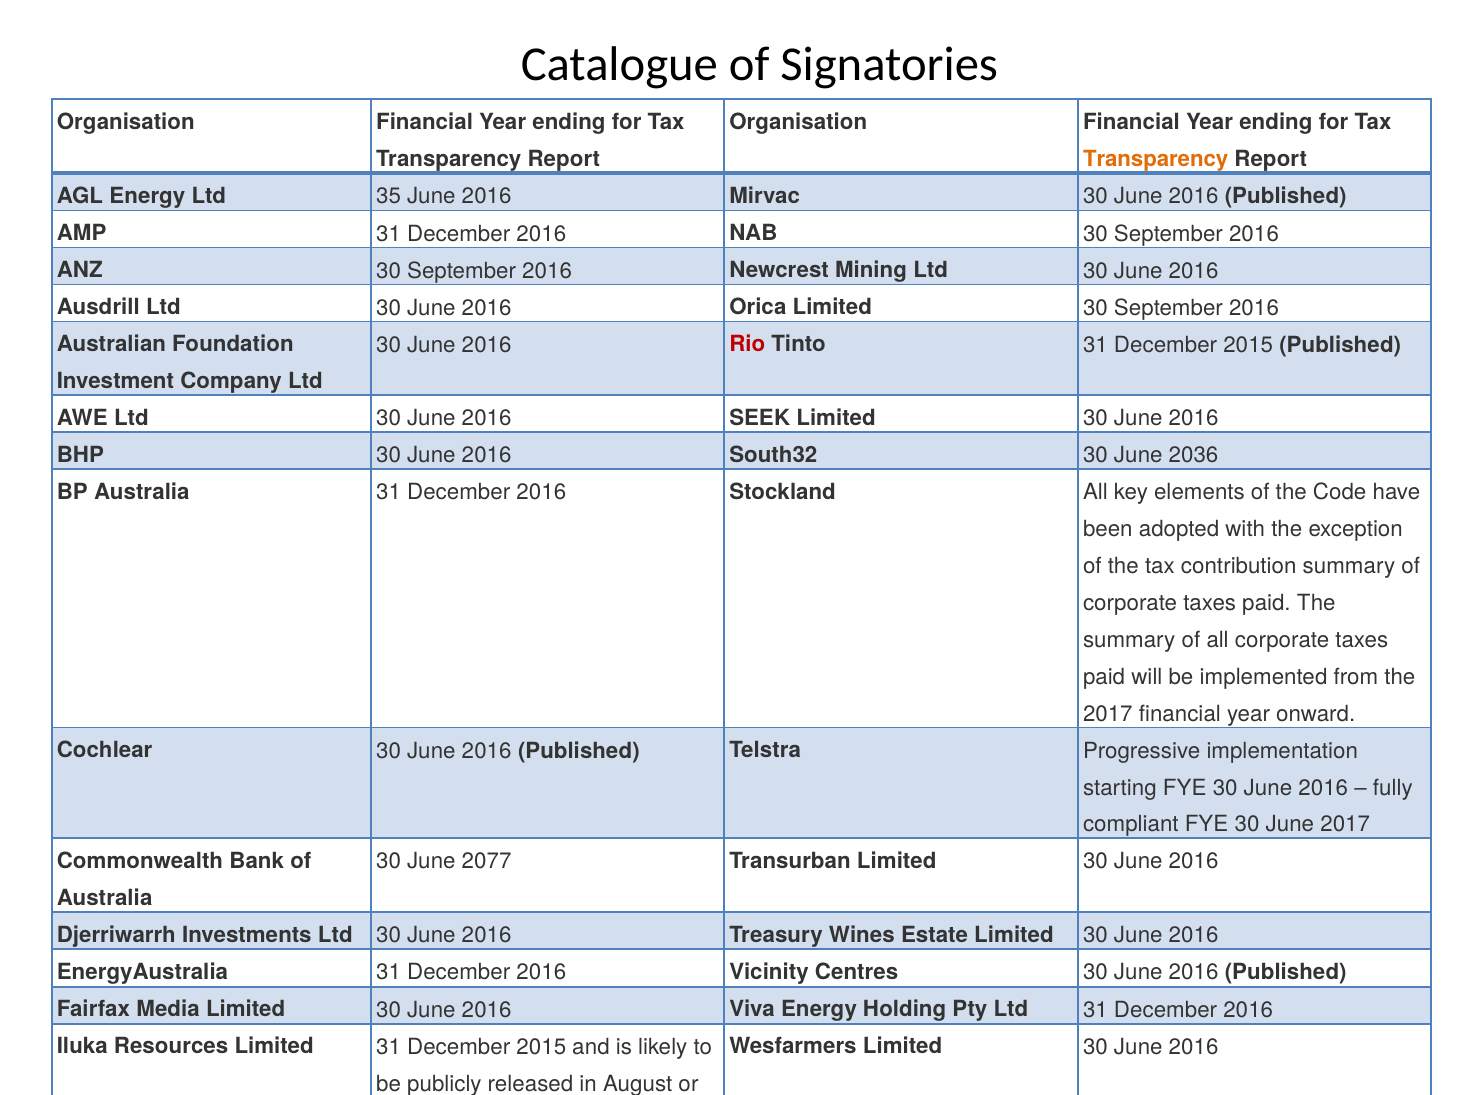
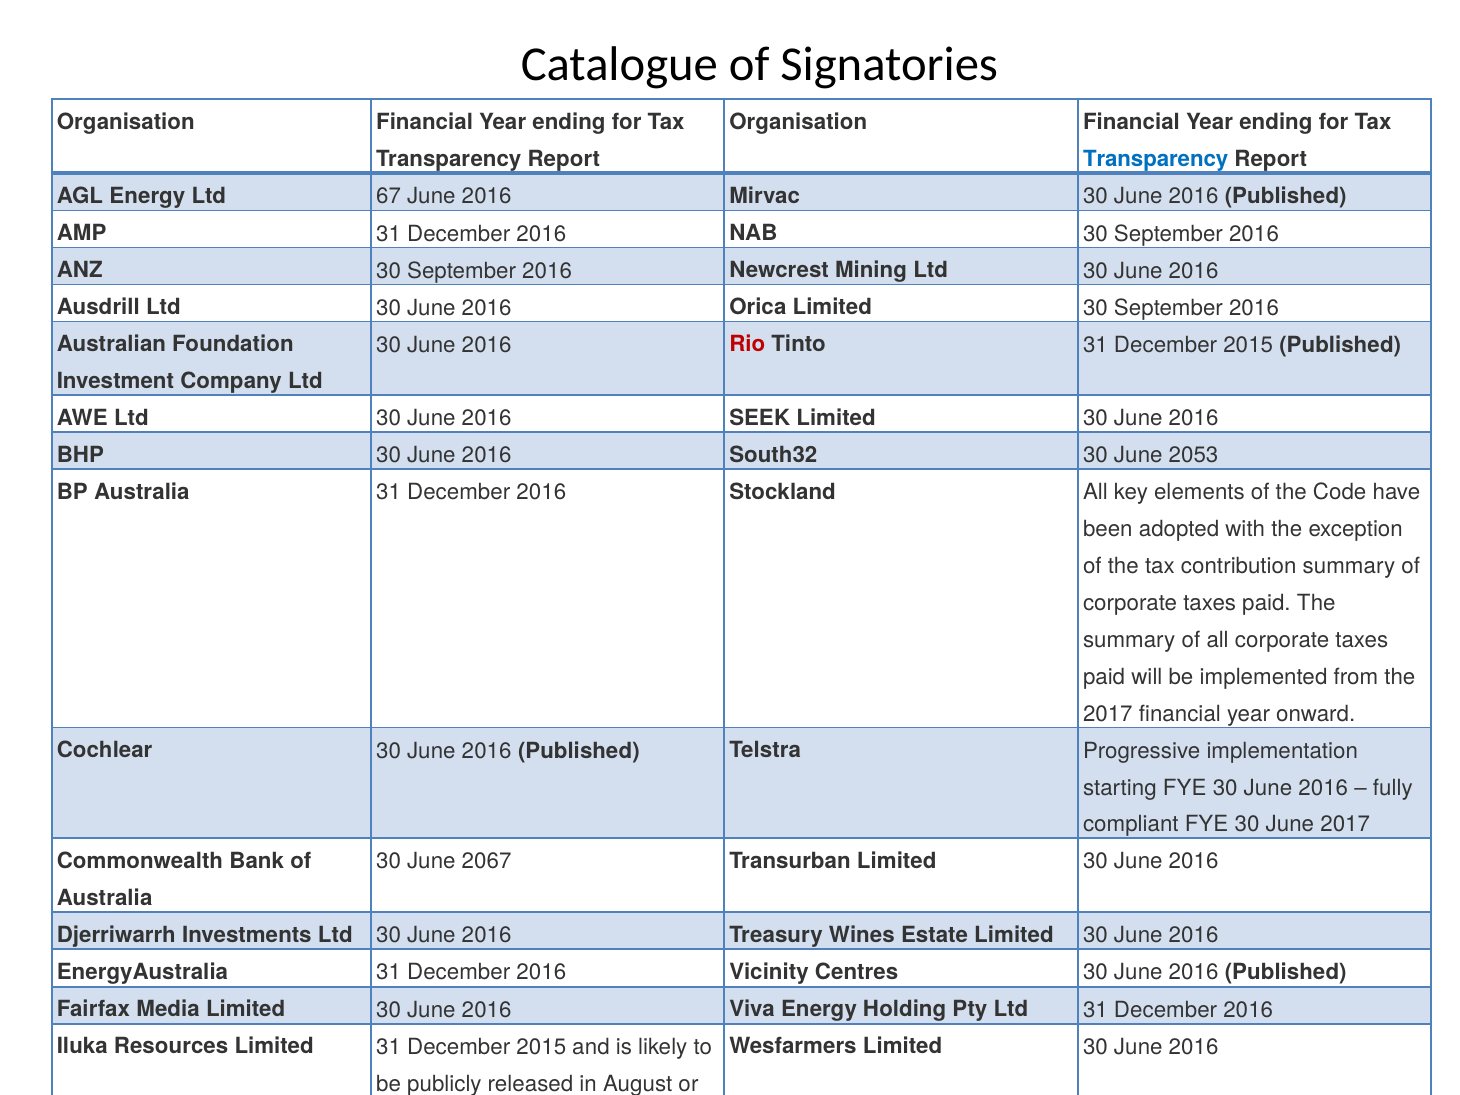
Transparency colour: orange -> blue (1156, 159)
35: 35 -> 67 (389, 196)
2036: 2036 -> 2053 (1193, 455)
2077: 2077 -> 2067 (487, 862)
